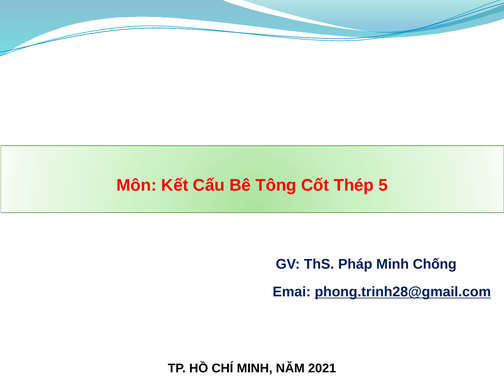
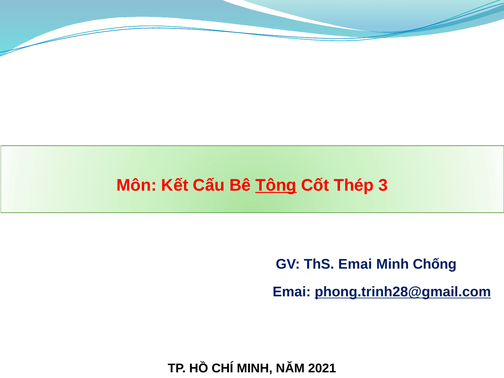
Tông underline: none -> present (276, 185)
5: 5 -> 3 (383, 185)
ThS Pháp: Pháp -> Emai (355, 264)
